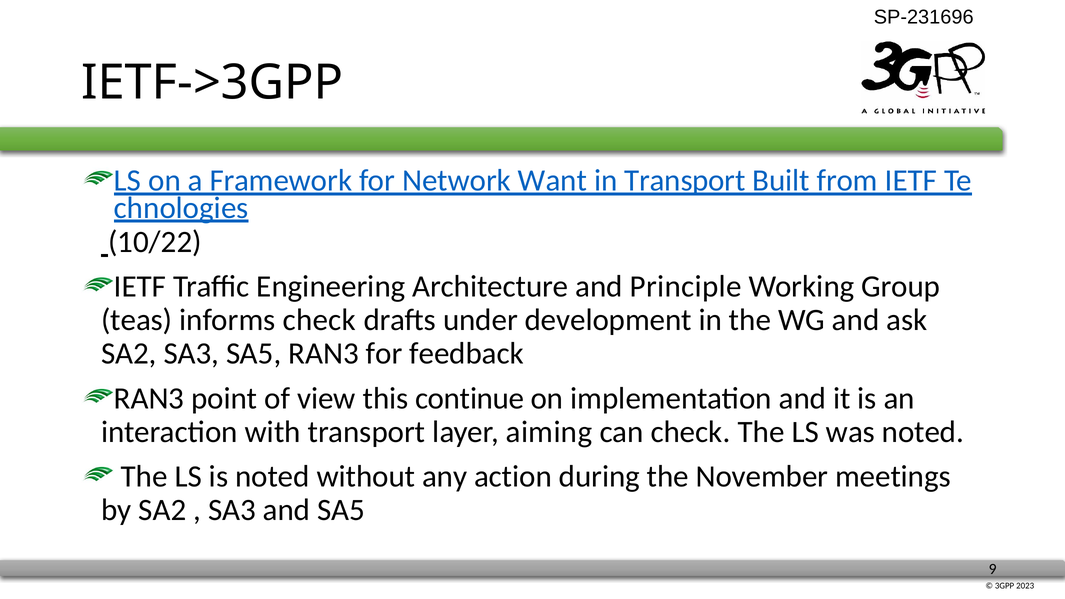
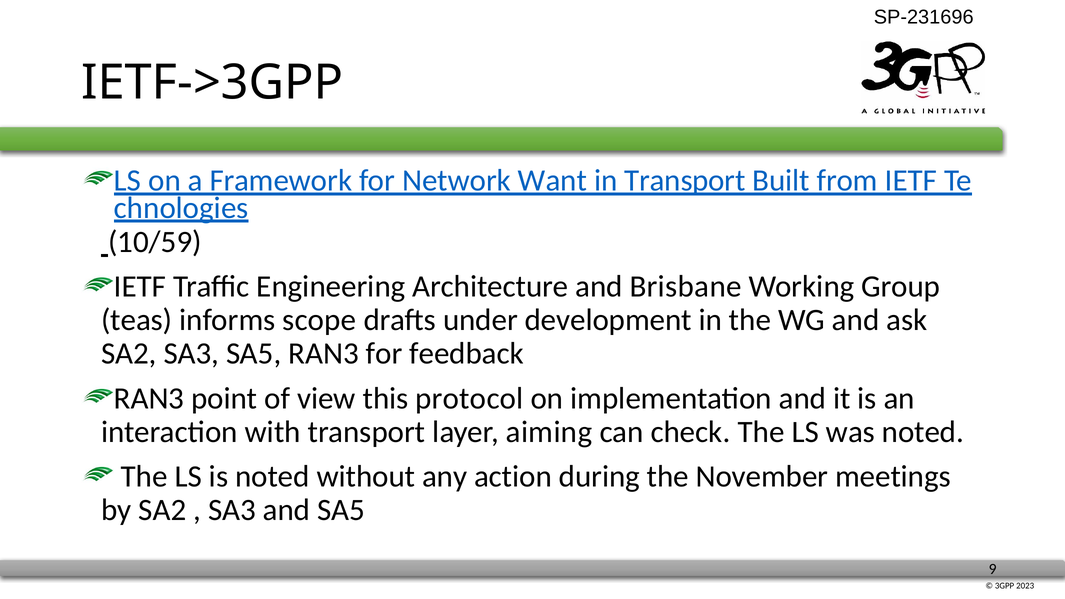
10/22: 10/22 -> 10/59 (155, 242)
Principle: Principle -> Brisbane (686, 287)
informs check: check -> scope (319, 320)
continue: continue -> protocol (469, 398)
